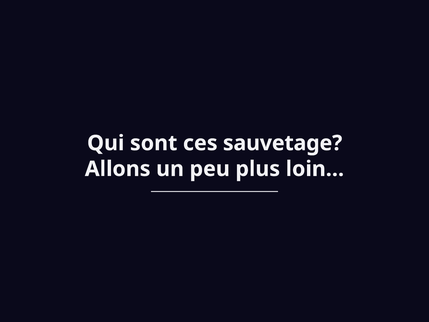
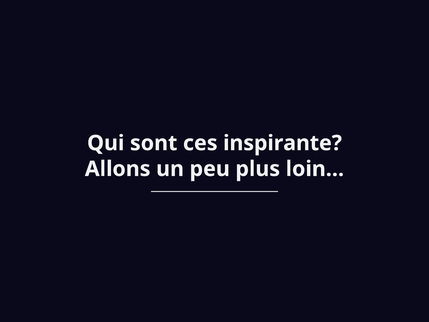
sauvetage: sauvetage -> inspirante (283, 143)
